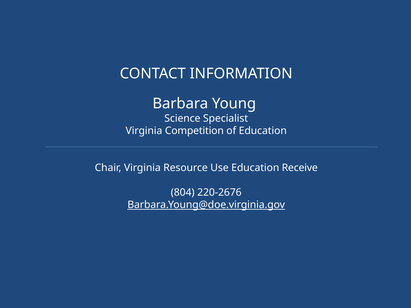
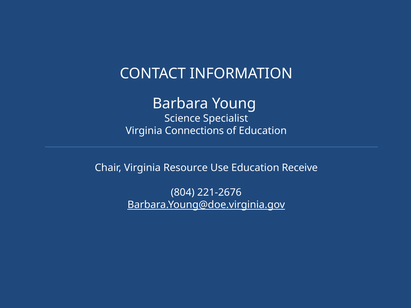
Competition: Competition -> Connections (194, 131)
220-2676: 220-2676 -> 221-2676 (219, 192)
